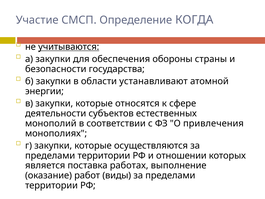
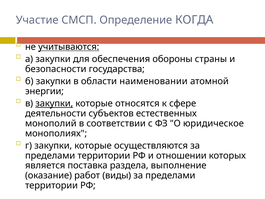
устанавливают: устанавливают -> наименовании (153, 81)
закупки underline: none -> present (54, 103)
привлечения: привлечения -> юридическое (213, 123)
работах: работах -> раздела (129, 165)
